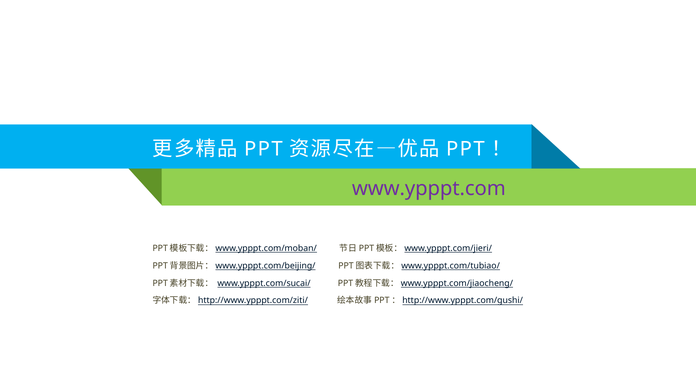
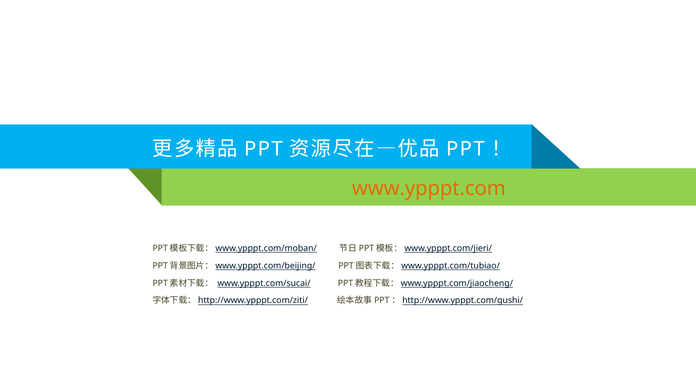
www.ypppt.com colour: purple -> orange (429, 189)
